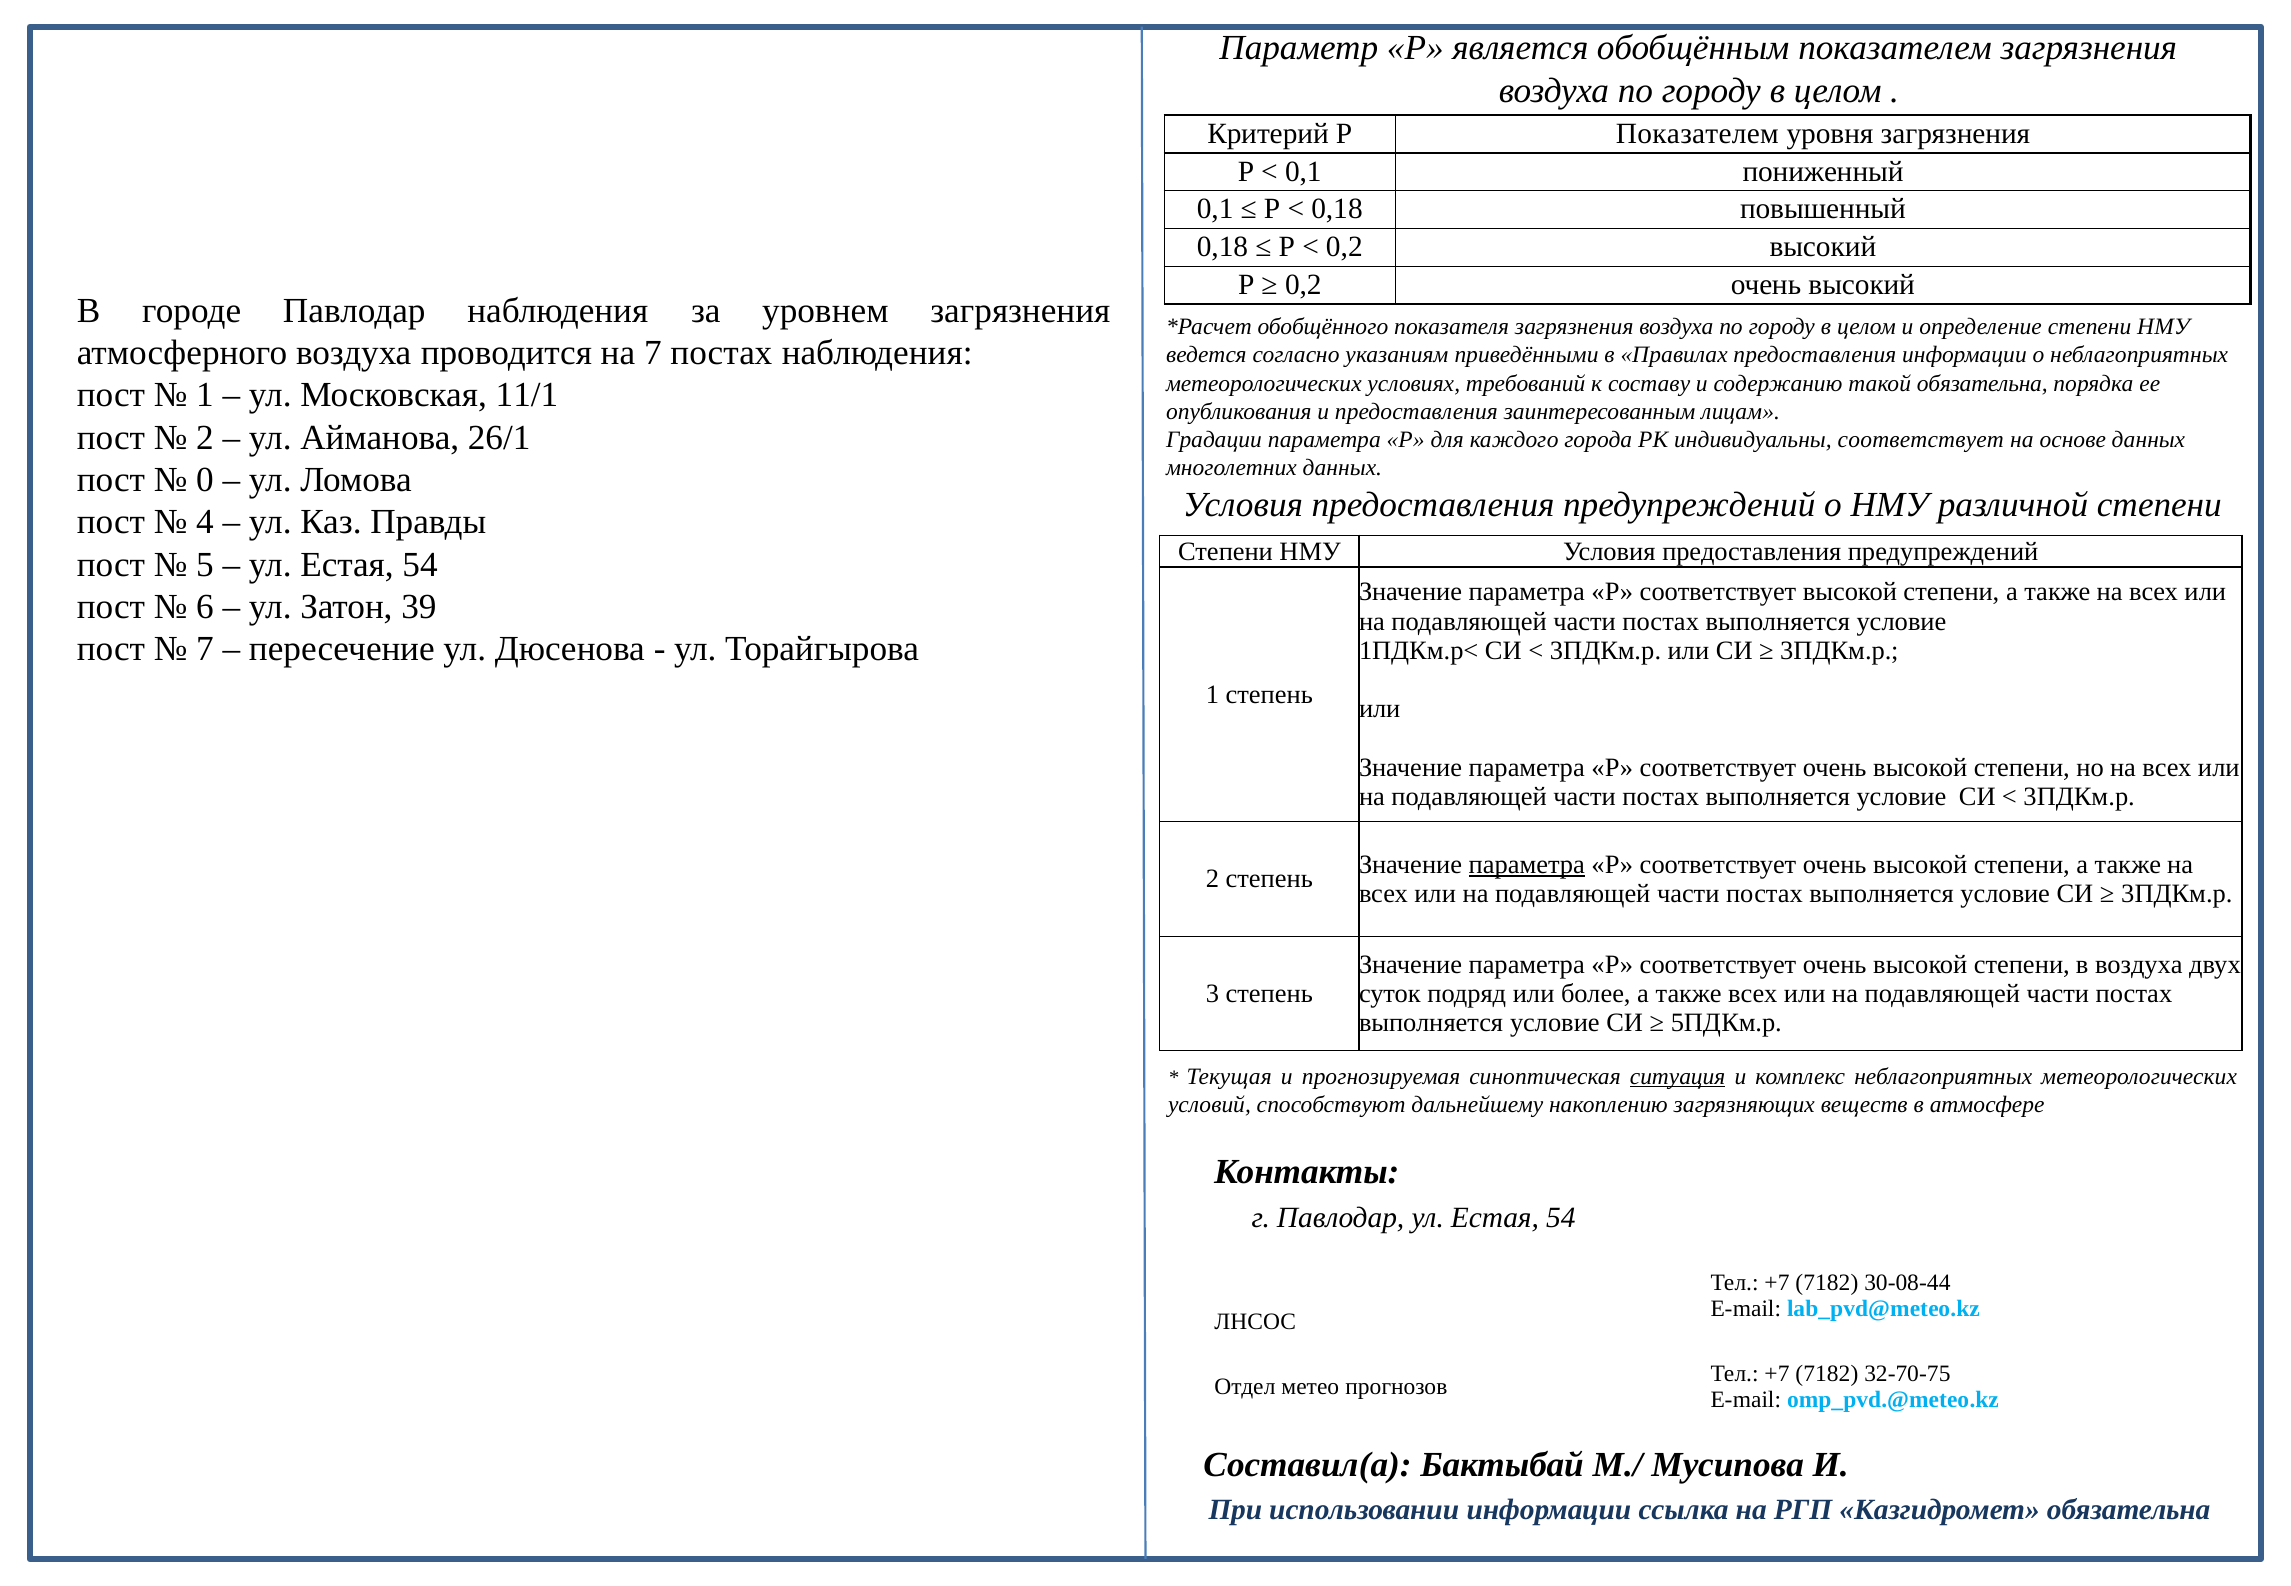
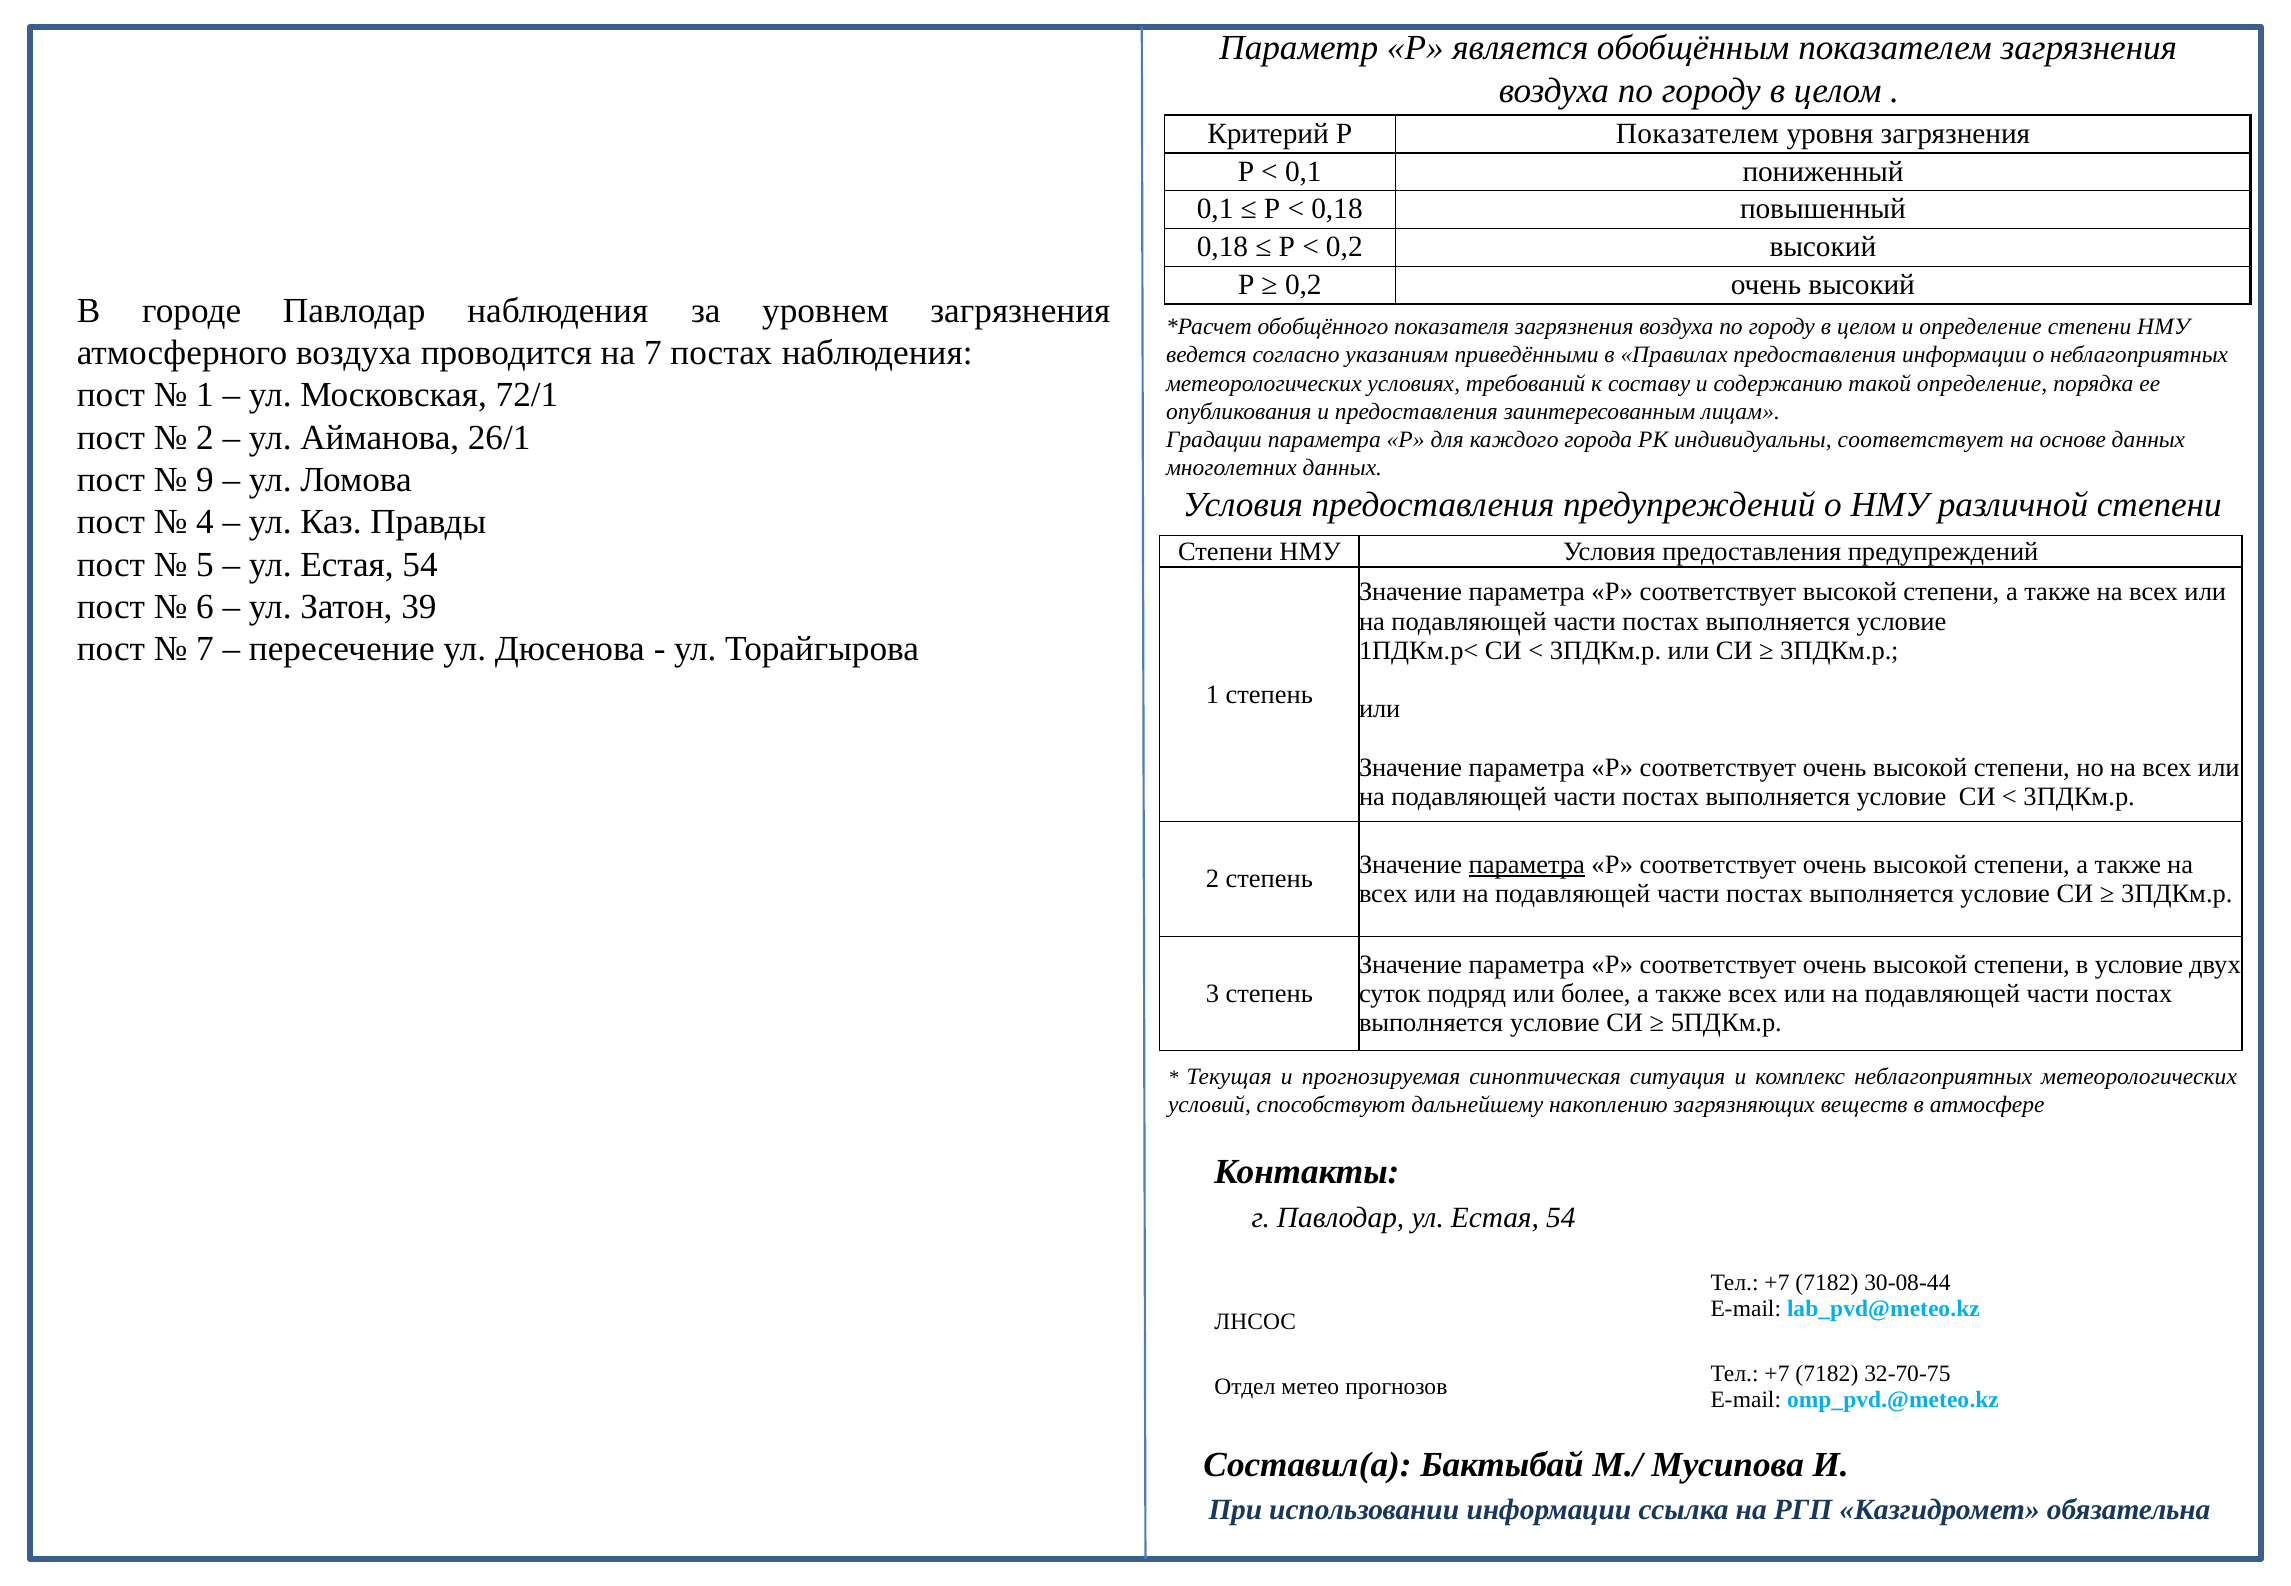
такой обязательна: обязательна -> определение (1982, 383)
11/1: 11/1 -> 72/1 (527, 395)
0: 0 -> 9 (205, 480)
в воздуха: воздуха -> условие (2139, 964)
ситуация underline: present -> none (1678, 1076)
